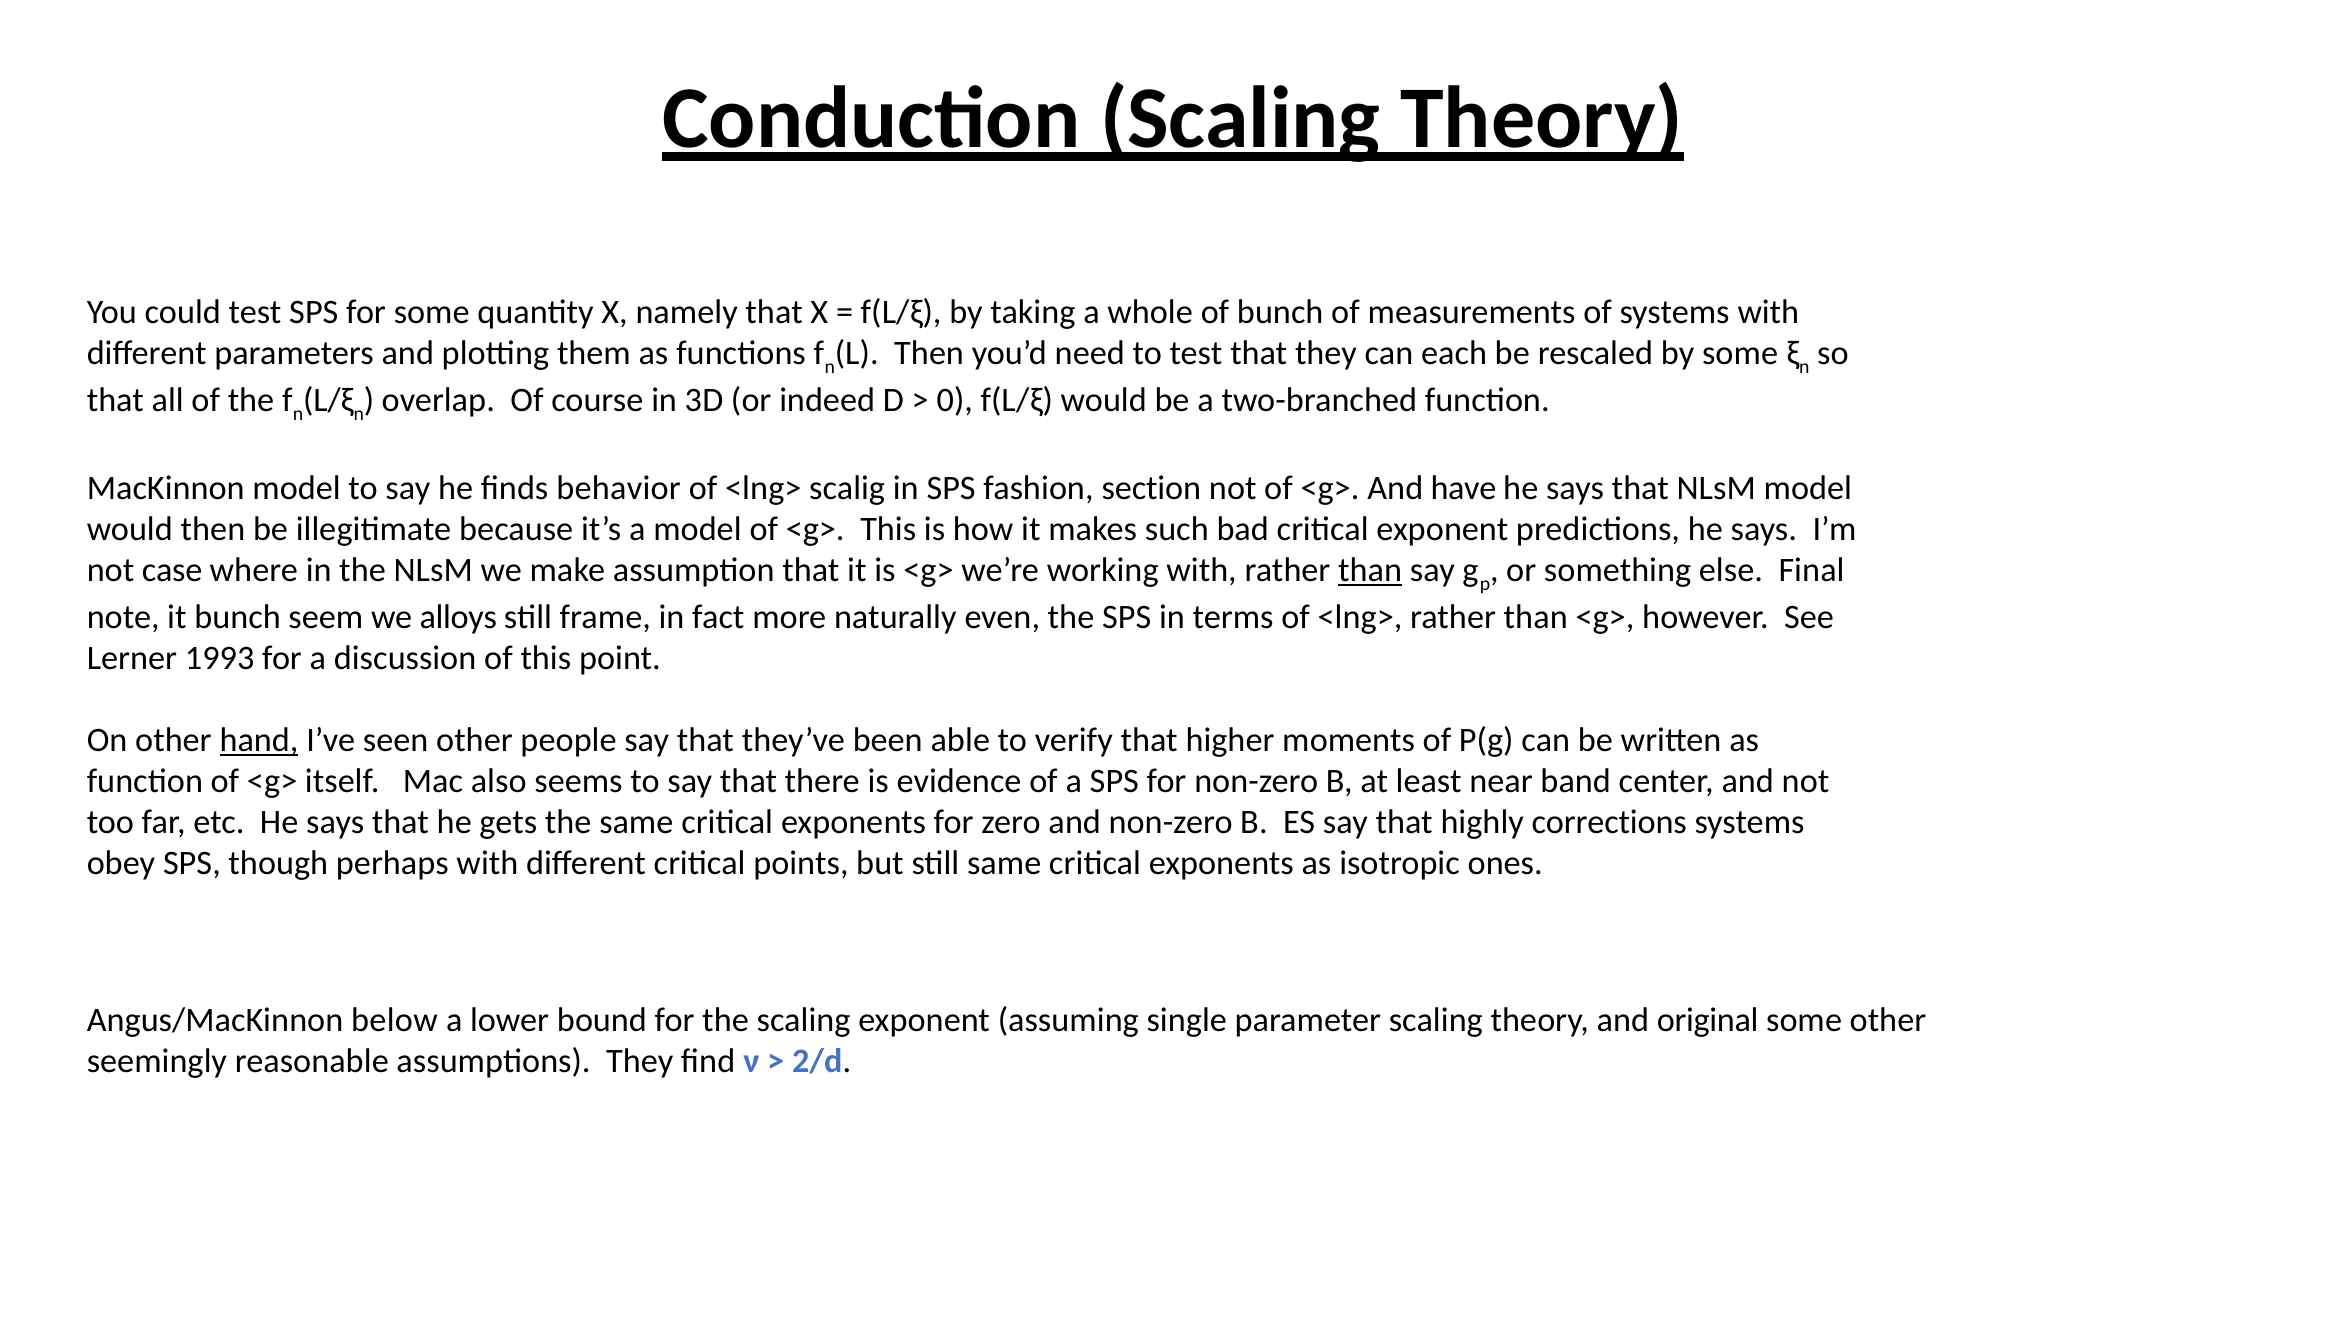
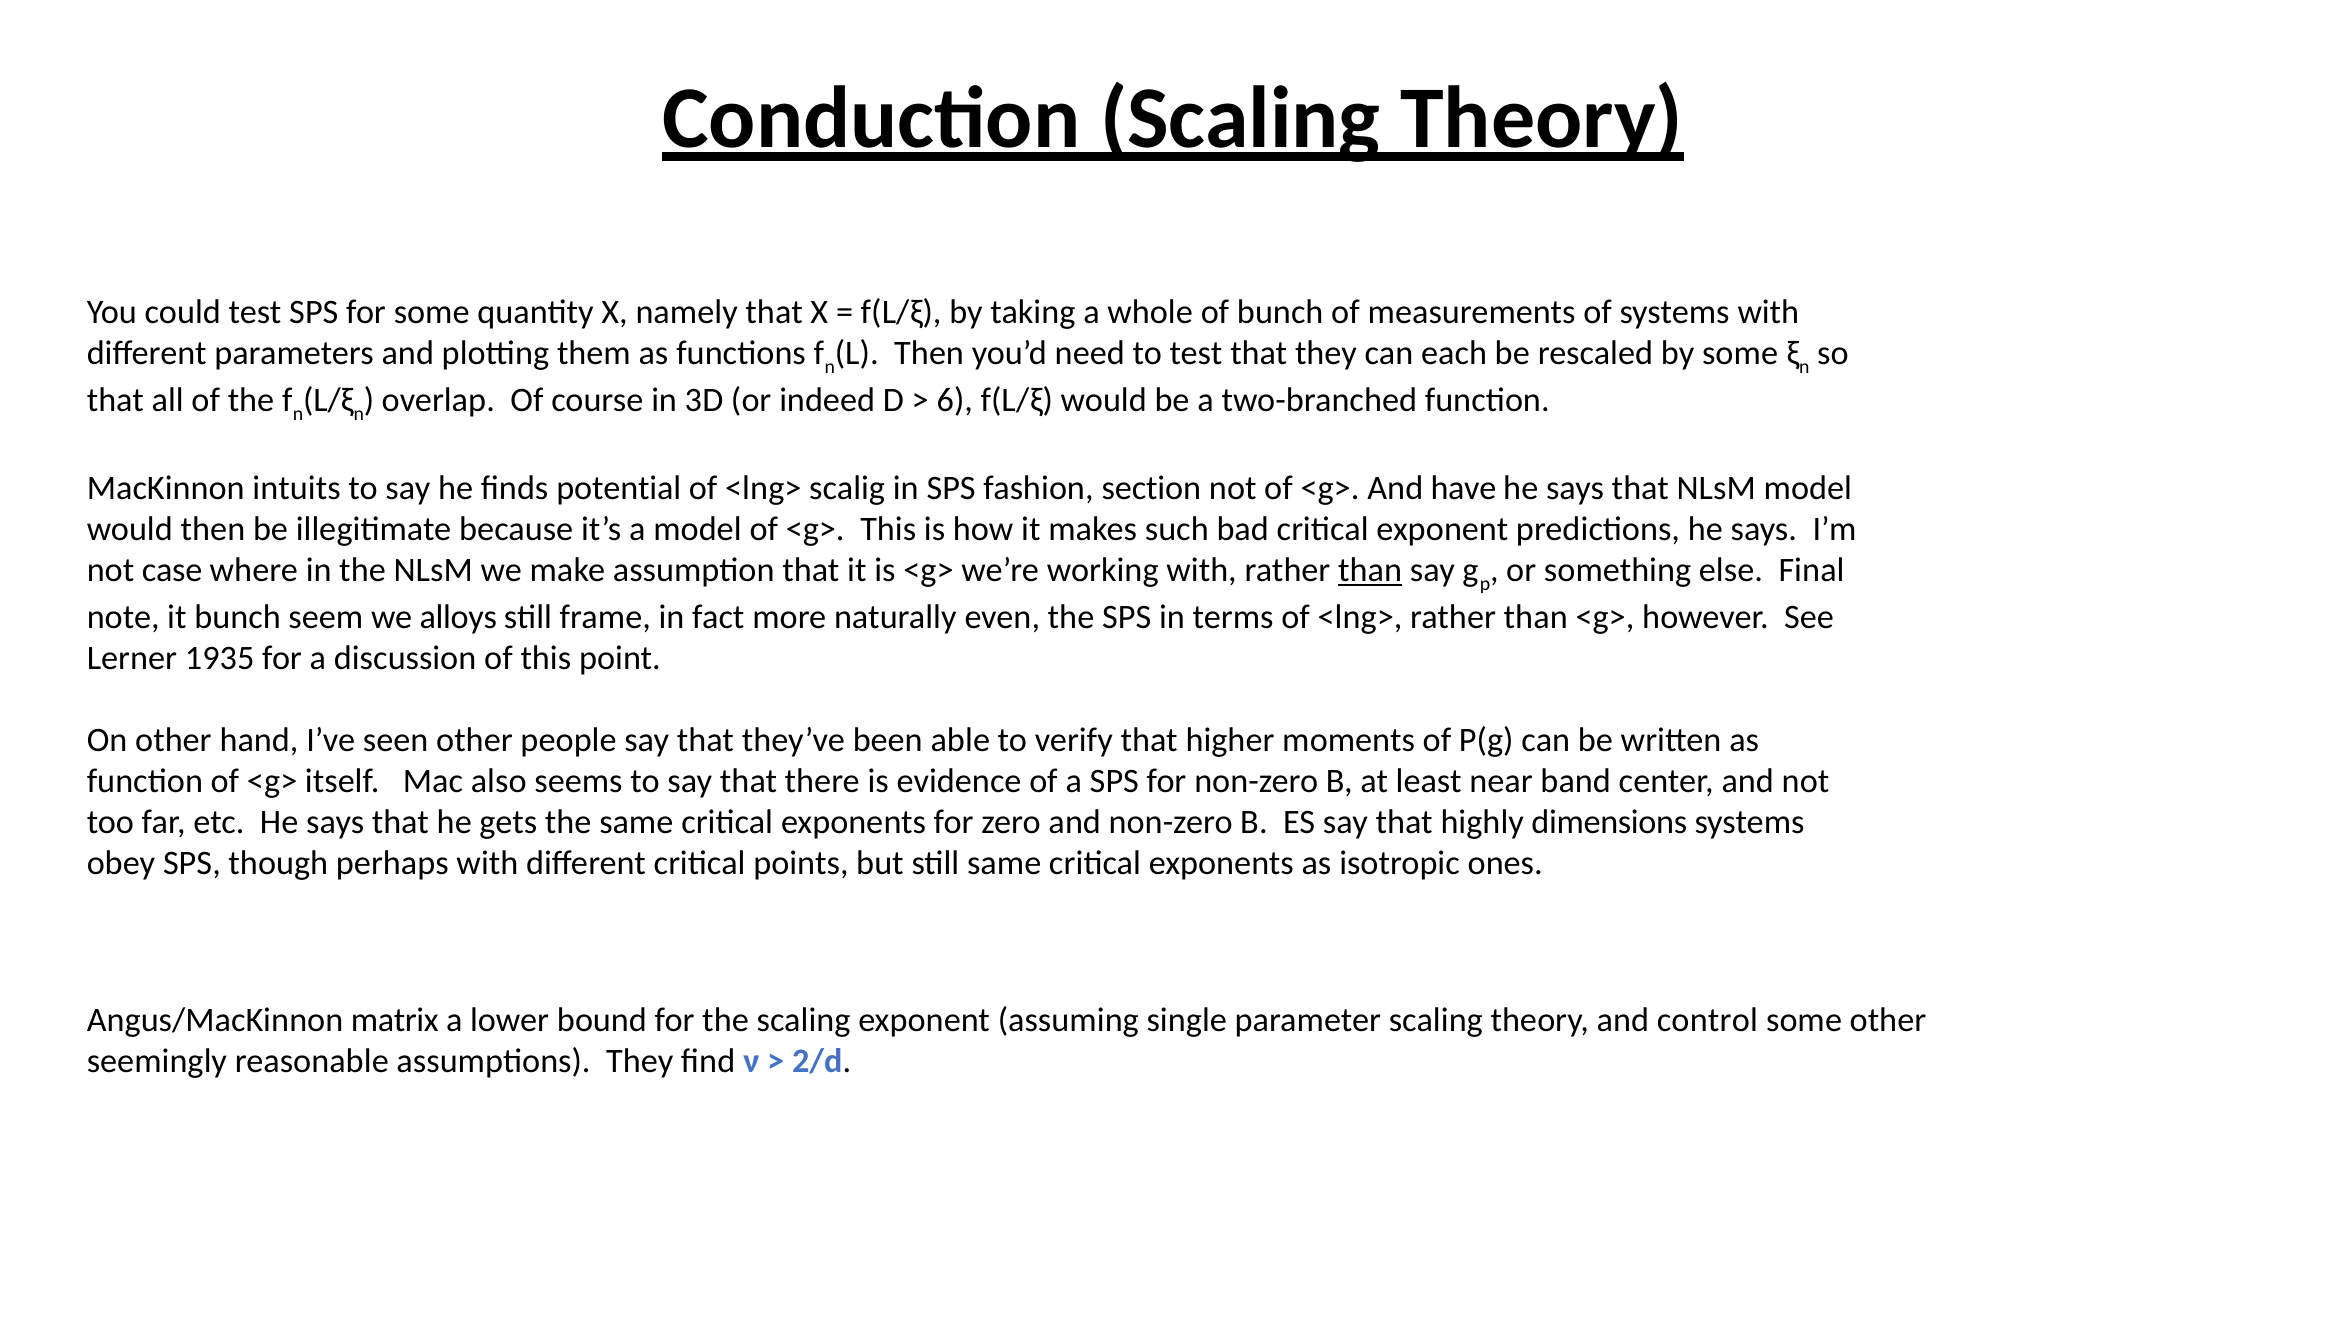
0: 0 -> 6 (955, 400)
MacKinnon model: model -> intuits (297, 488)
behavior: behavior -> potential (619, 488)
1993: 1993 -> 1935 (220, 658)
hand underline: present -> none (259, 740)
corrections: corrections -> dimensions (1609, 823)
below: below -> matrix (395, 1020)
original: original -> control (1707, 1020)
